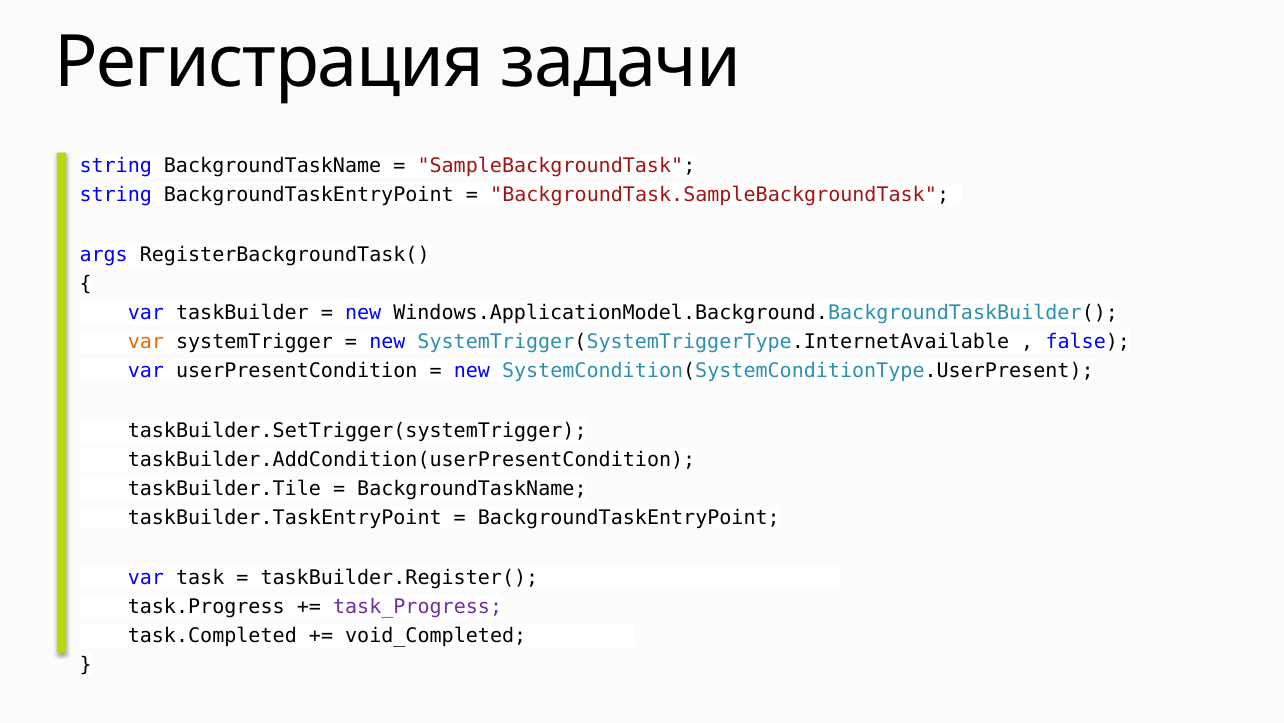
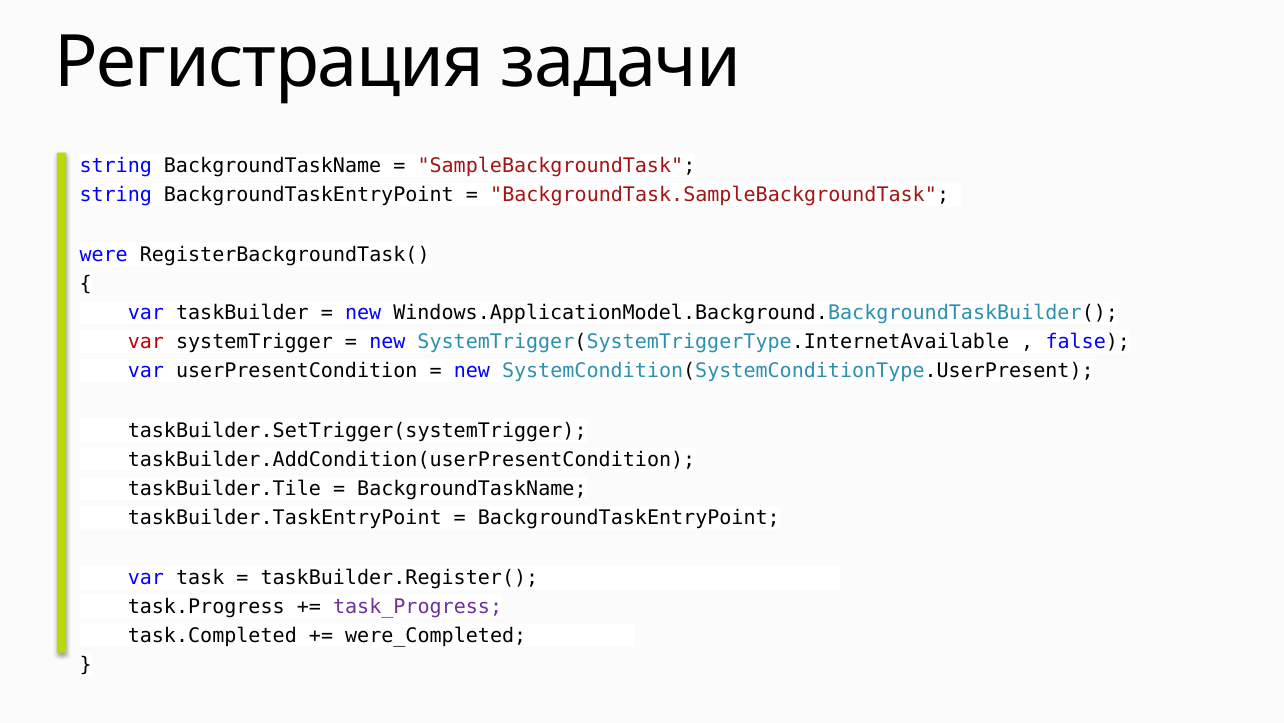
args: args -> were (104, 255)
var colour: orange -> red (146, 342)
void_Completed: void_Completed -> were_Completed (436, 635)
